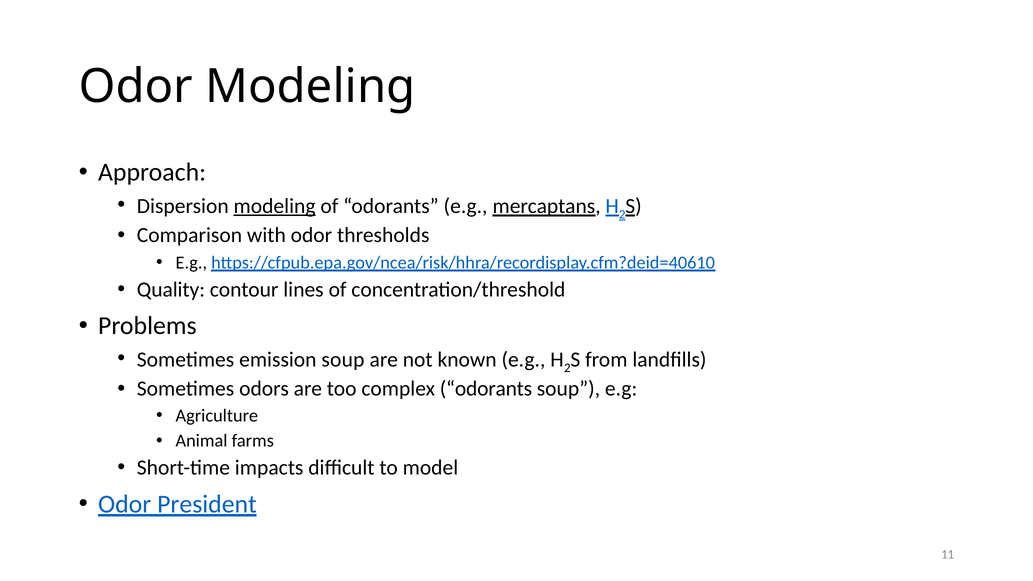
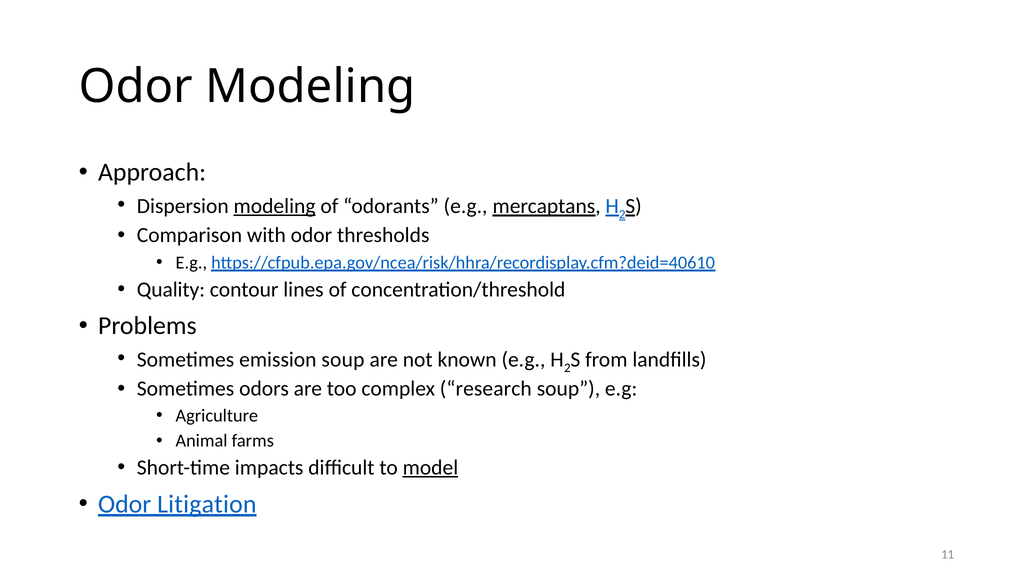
complex odorants: odorants -> research (486, 389)
model underline: none -> present (430, 468)
President: President -> Litigation (207, 504)
